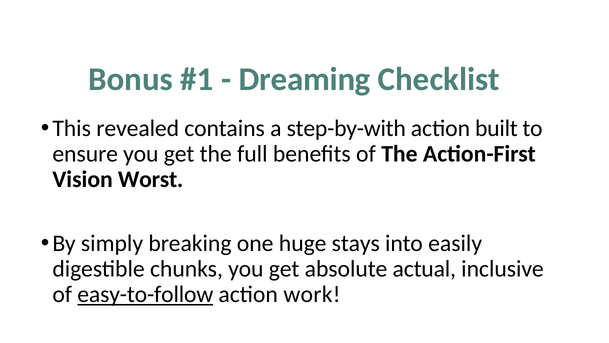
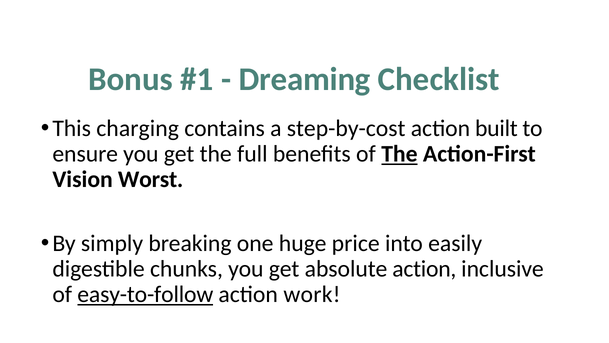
revealed: revealed -> charging (138, 128)
step-by-with: step-by-with -> step-by-cost (346, 128)
The underline: none -> present (399, 154)
stays: stays -> price (356, 243)
absolute actual: actual -> action (424, 269)
